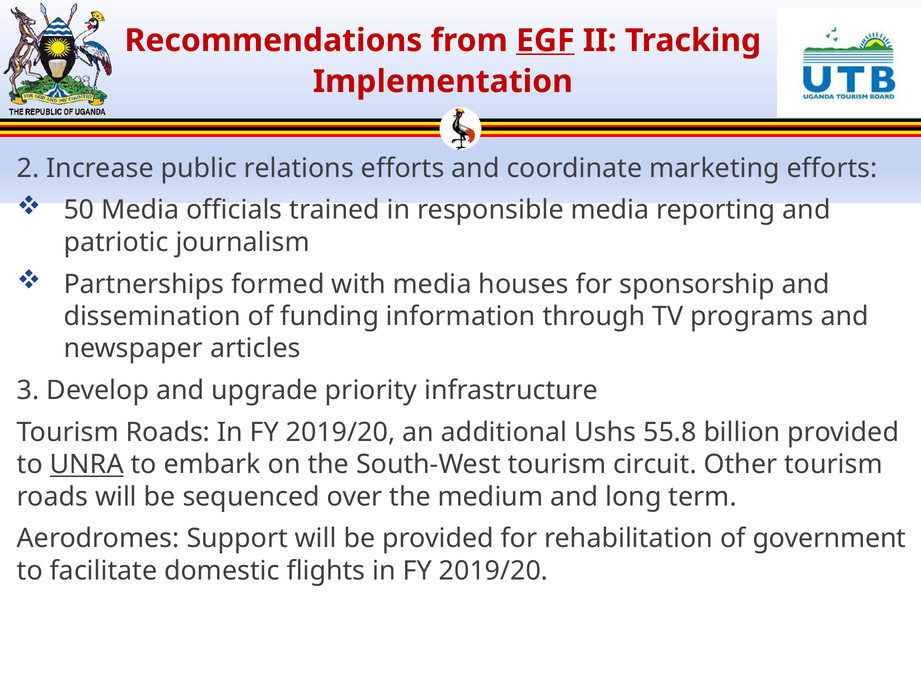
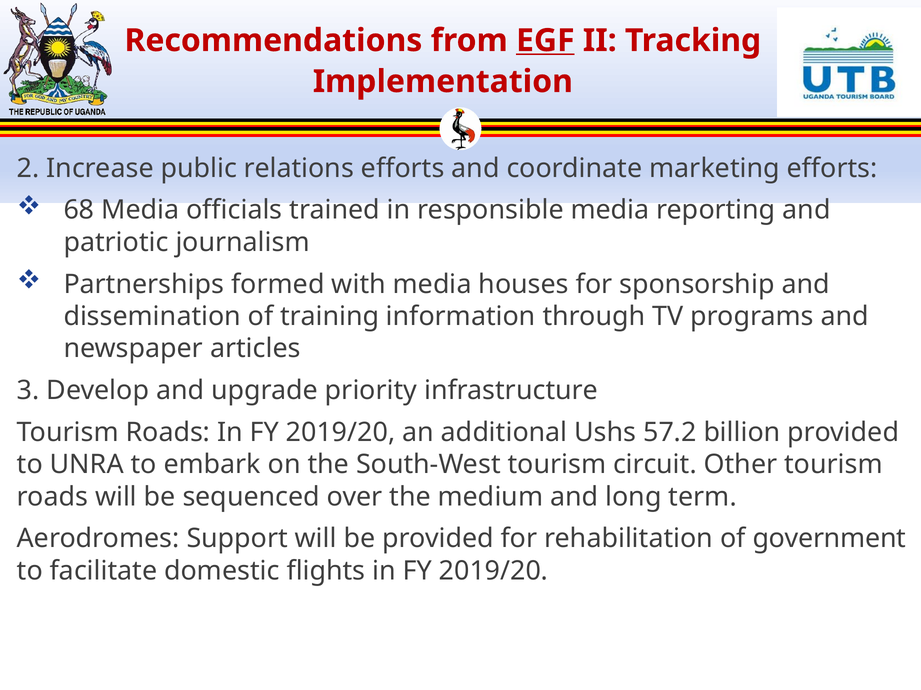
50: 50 -> 68 (79, 210)
funding: funding -> training (330, 317)
55.8: 55.8 -> 57.2 (670, 433)
UNRA underline: present -> none (87, 465)
